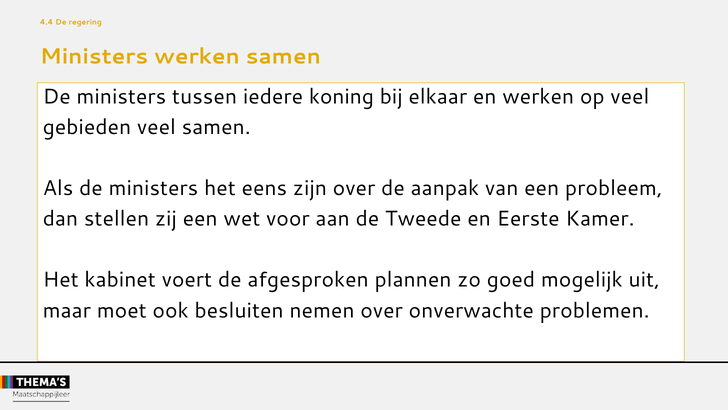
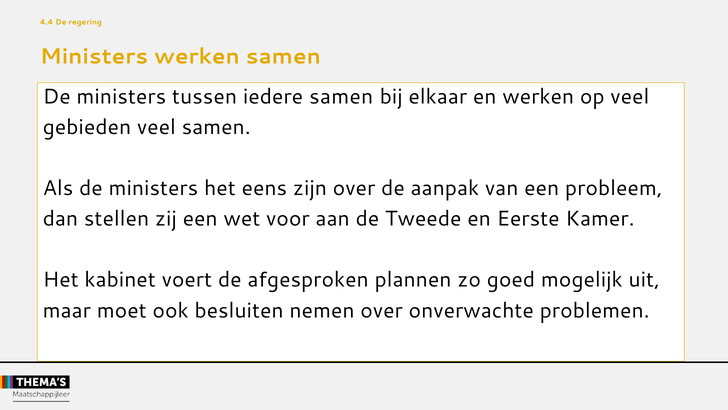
iedere koning: koning -> samen (341, 96)
